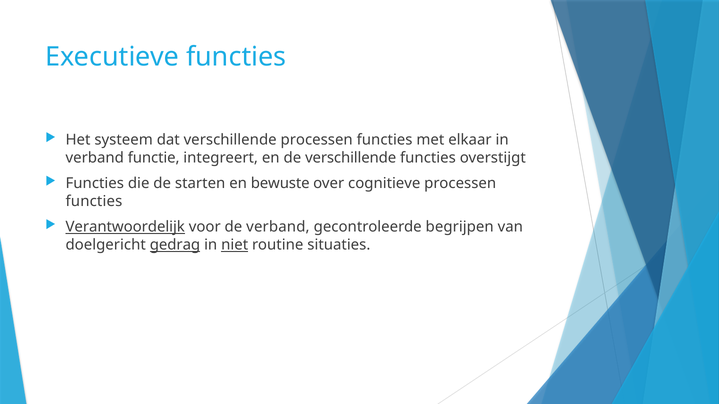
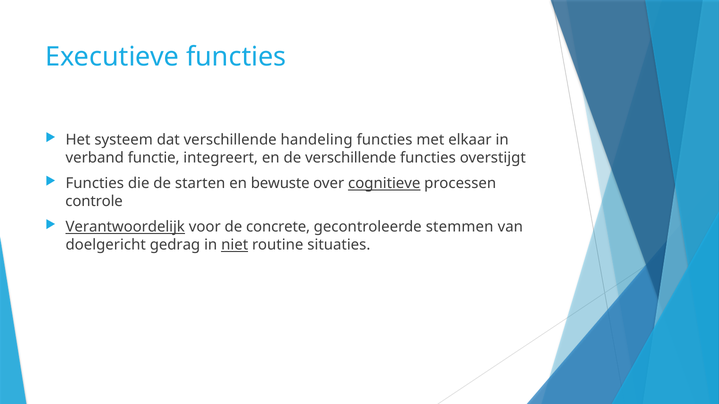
verschillende processen: processen -> handeling (317, 140)
cognitieve underline: none -> present (384, 184)
functies: functies -> controle (94, 202)
de verband: verband -> concrete (278, 227)
begrijpen: begrijpen -> stemmen (460, 227)
gedrag underline: present -> none (175, 245)
